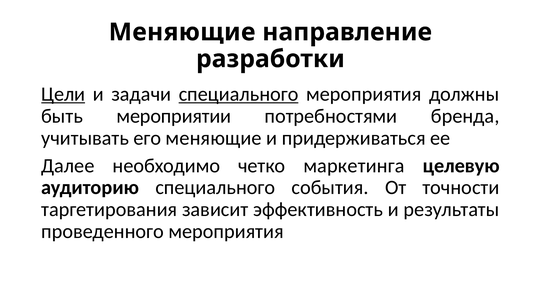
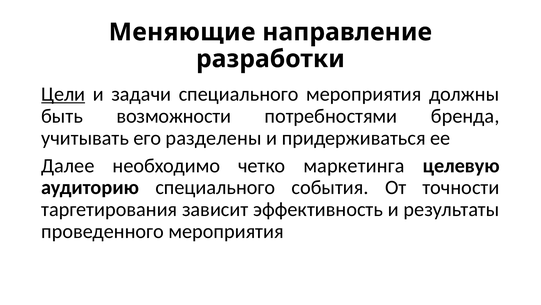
специального underline: present -> none (239, 94)
мероприятии: мероприятии -> возможности (174, 116)
его меняющие: меняющие -> разделены (214, 138)
